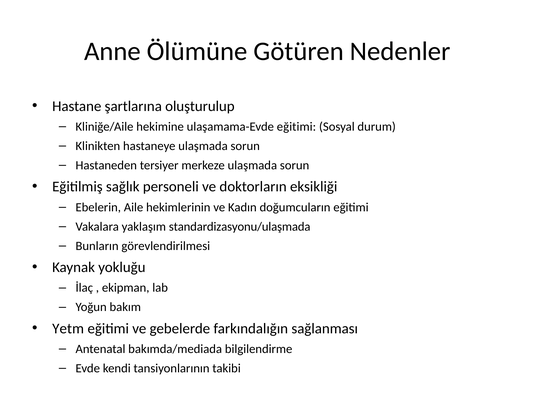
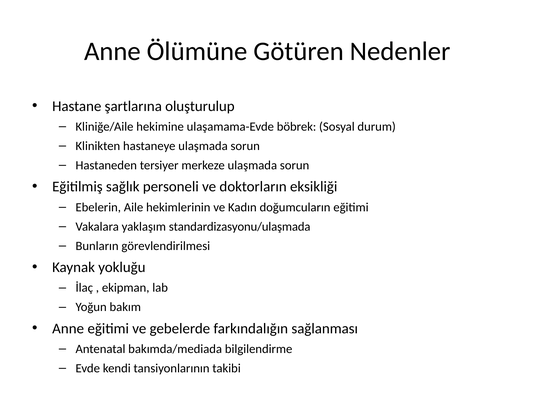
ulaşamama-Evde eğitimi: eğitimi -> böbrek (297, 127)
Yetm: Yetm -> Anne (68, 329)
